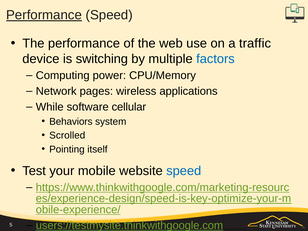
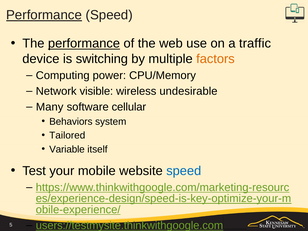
performance underline: none -> present (84, 44)
factors colour: blue -> orange (215, 59)
pages: pages -> visible (96, 91)
applications: applications -> undesirable (188, 91)
While: While -> Many (50, 107)
Scrolled: Scrolled -> Tailored (67, 135)
Pointing: Pointing -> Variable (67, 149)
